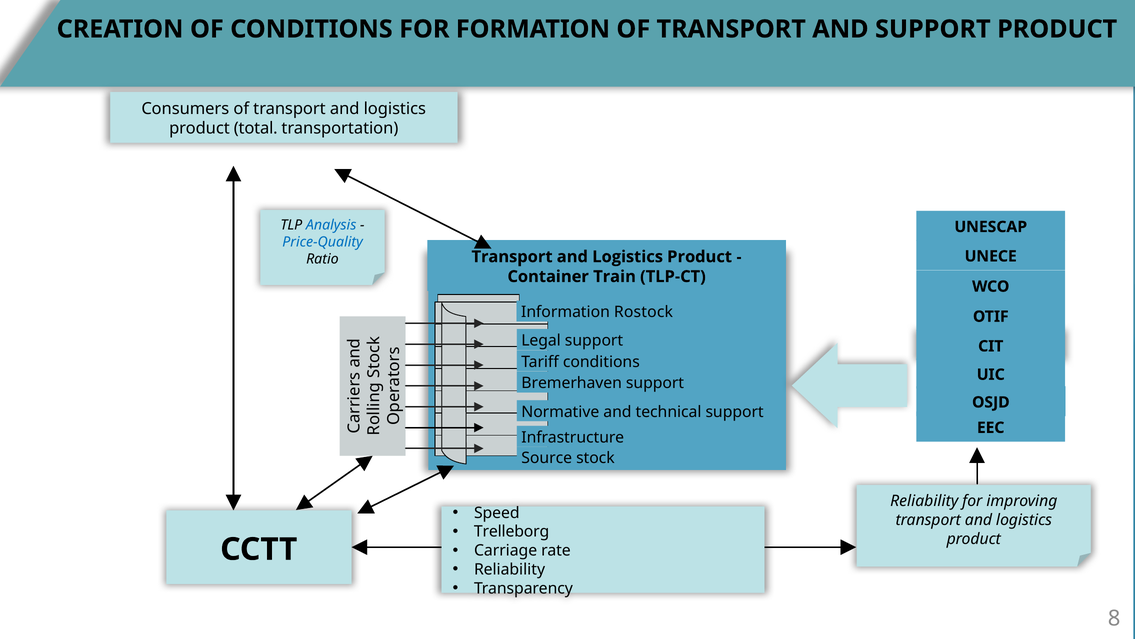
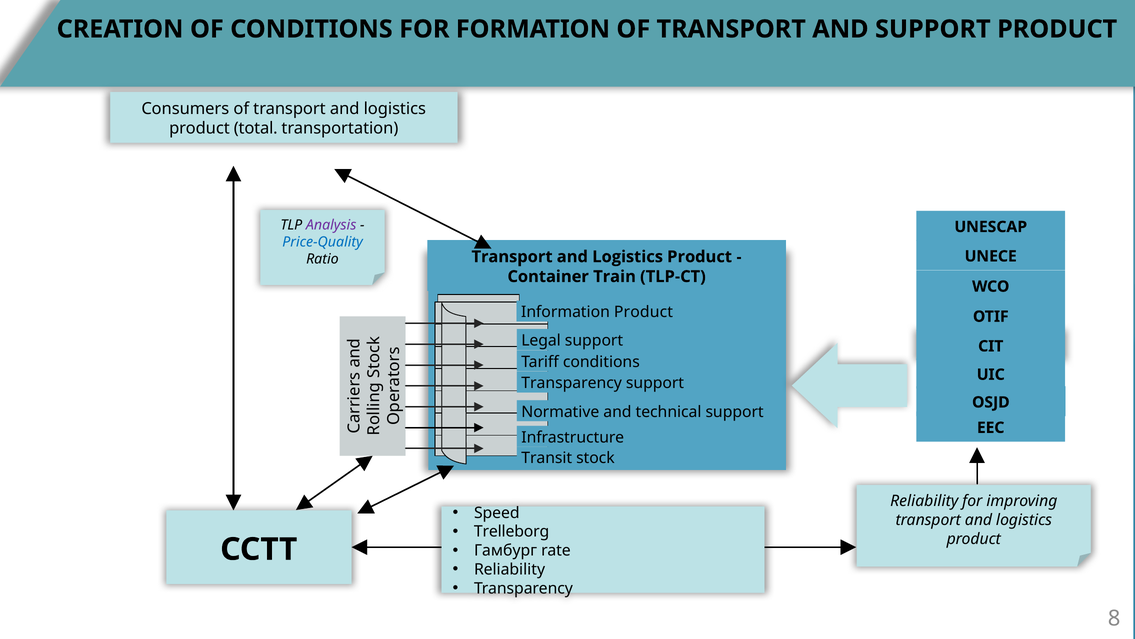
Analysis colour: blue -> purple (331, 225)
Information Rostock: Rostock -> Product (644, 312)
Bremerhaven: Bremerhaven -> Transparency (572, 383)
Source: Source -> Transit (547, 458)
Carriage: Carriage -> Гамбург (506, 551)
